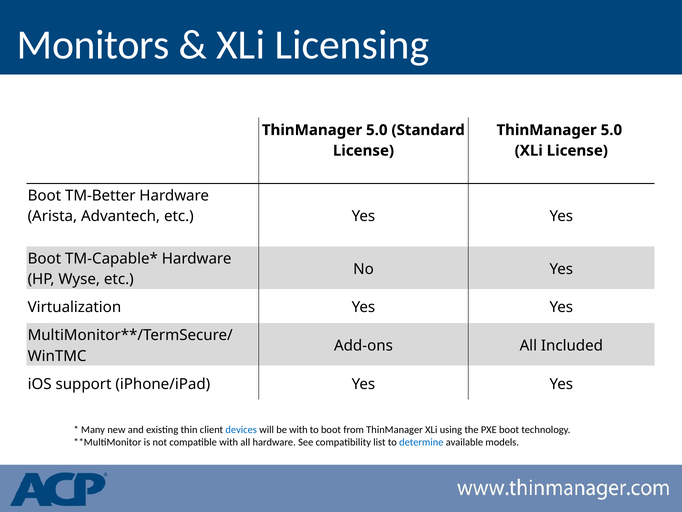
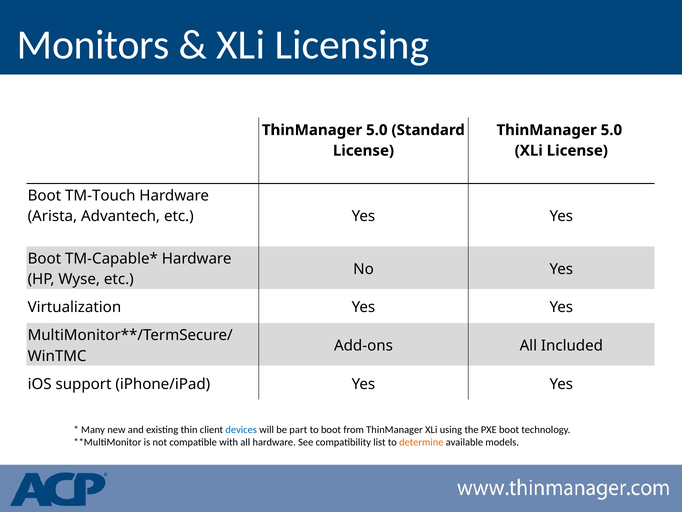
TM-Better: TM-Better -> TM-Touch (100, 196)
be with: with -> part (298, 430)
determine colour: blue -> orange (421, 442)
